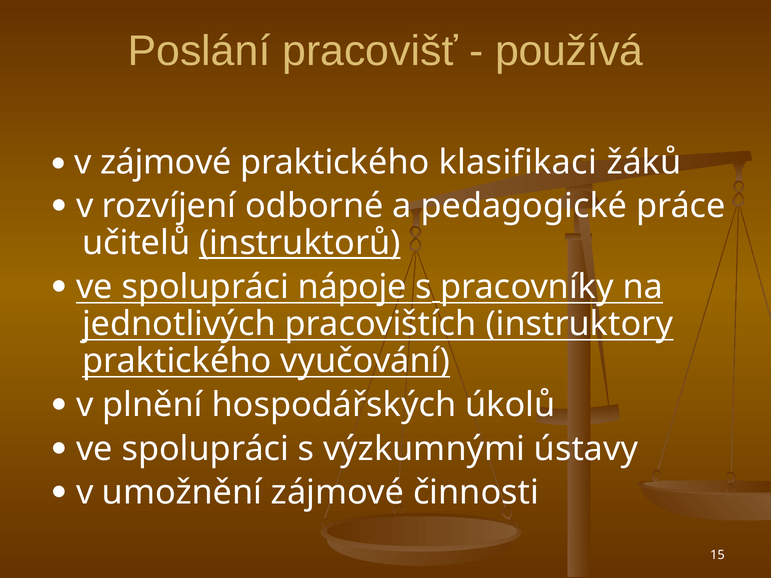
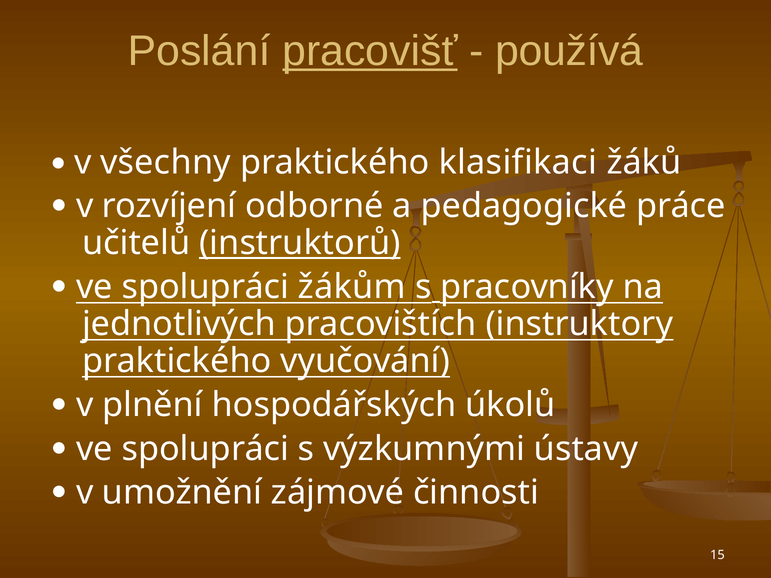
pracovišť underline: none -> present (370, 51)
v zájmové: zájmové -> všechny (166, 162)
nápoje: nápoje -> žákům (352, 287)
